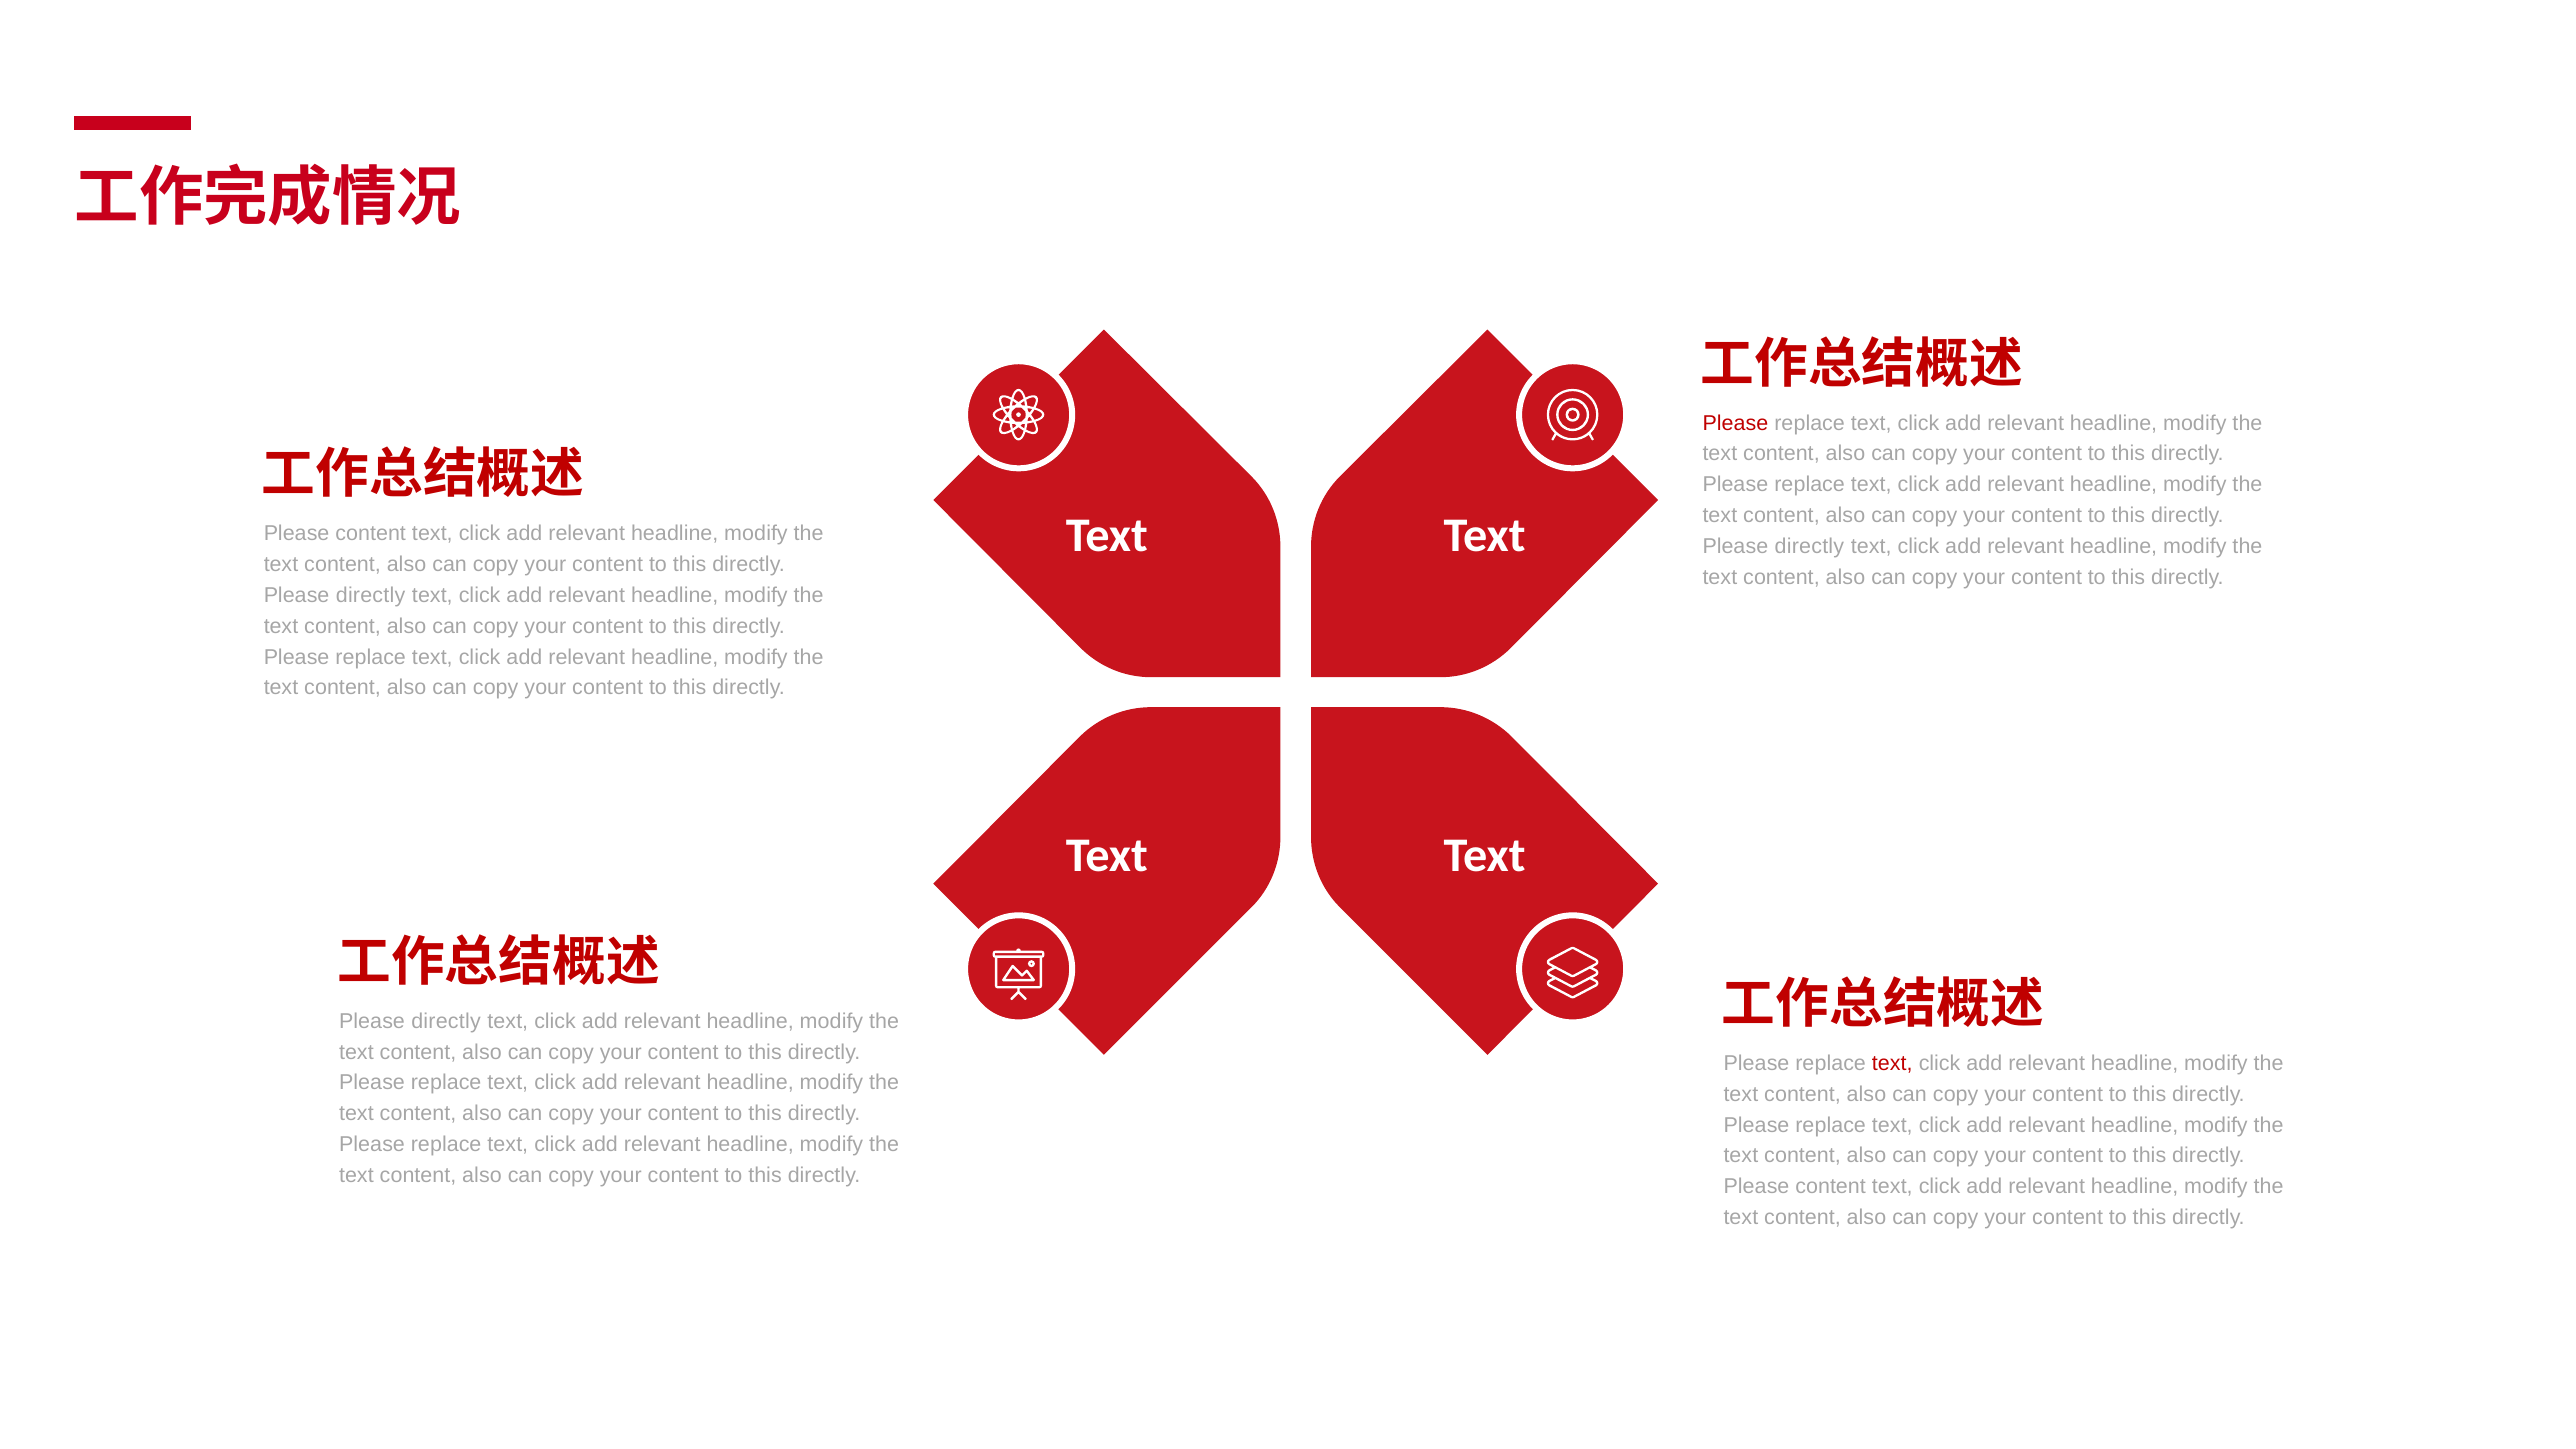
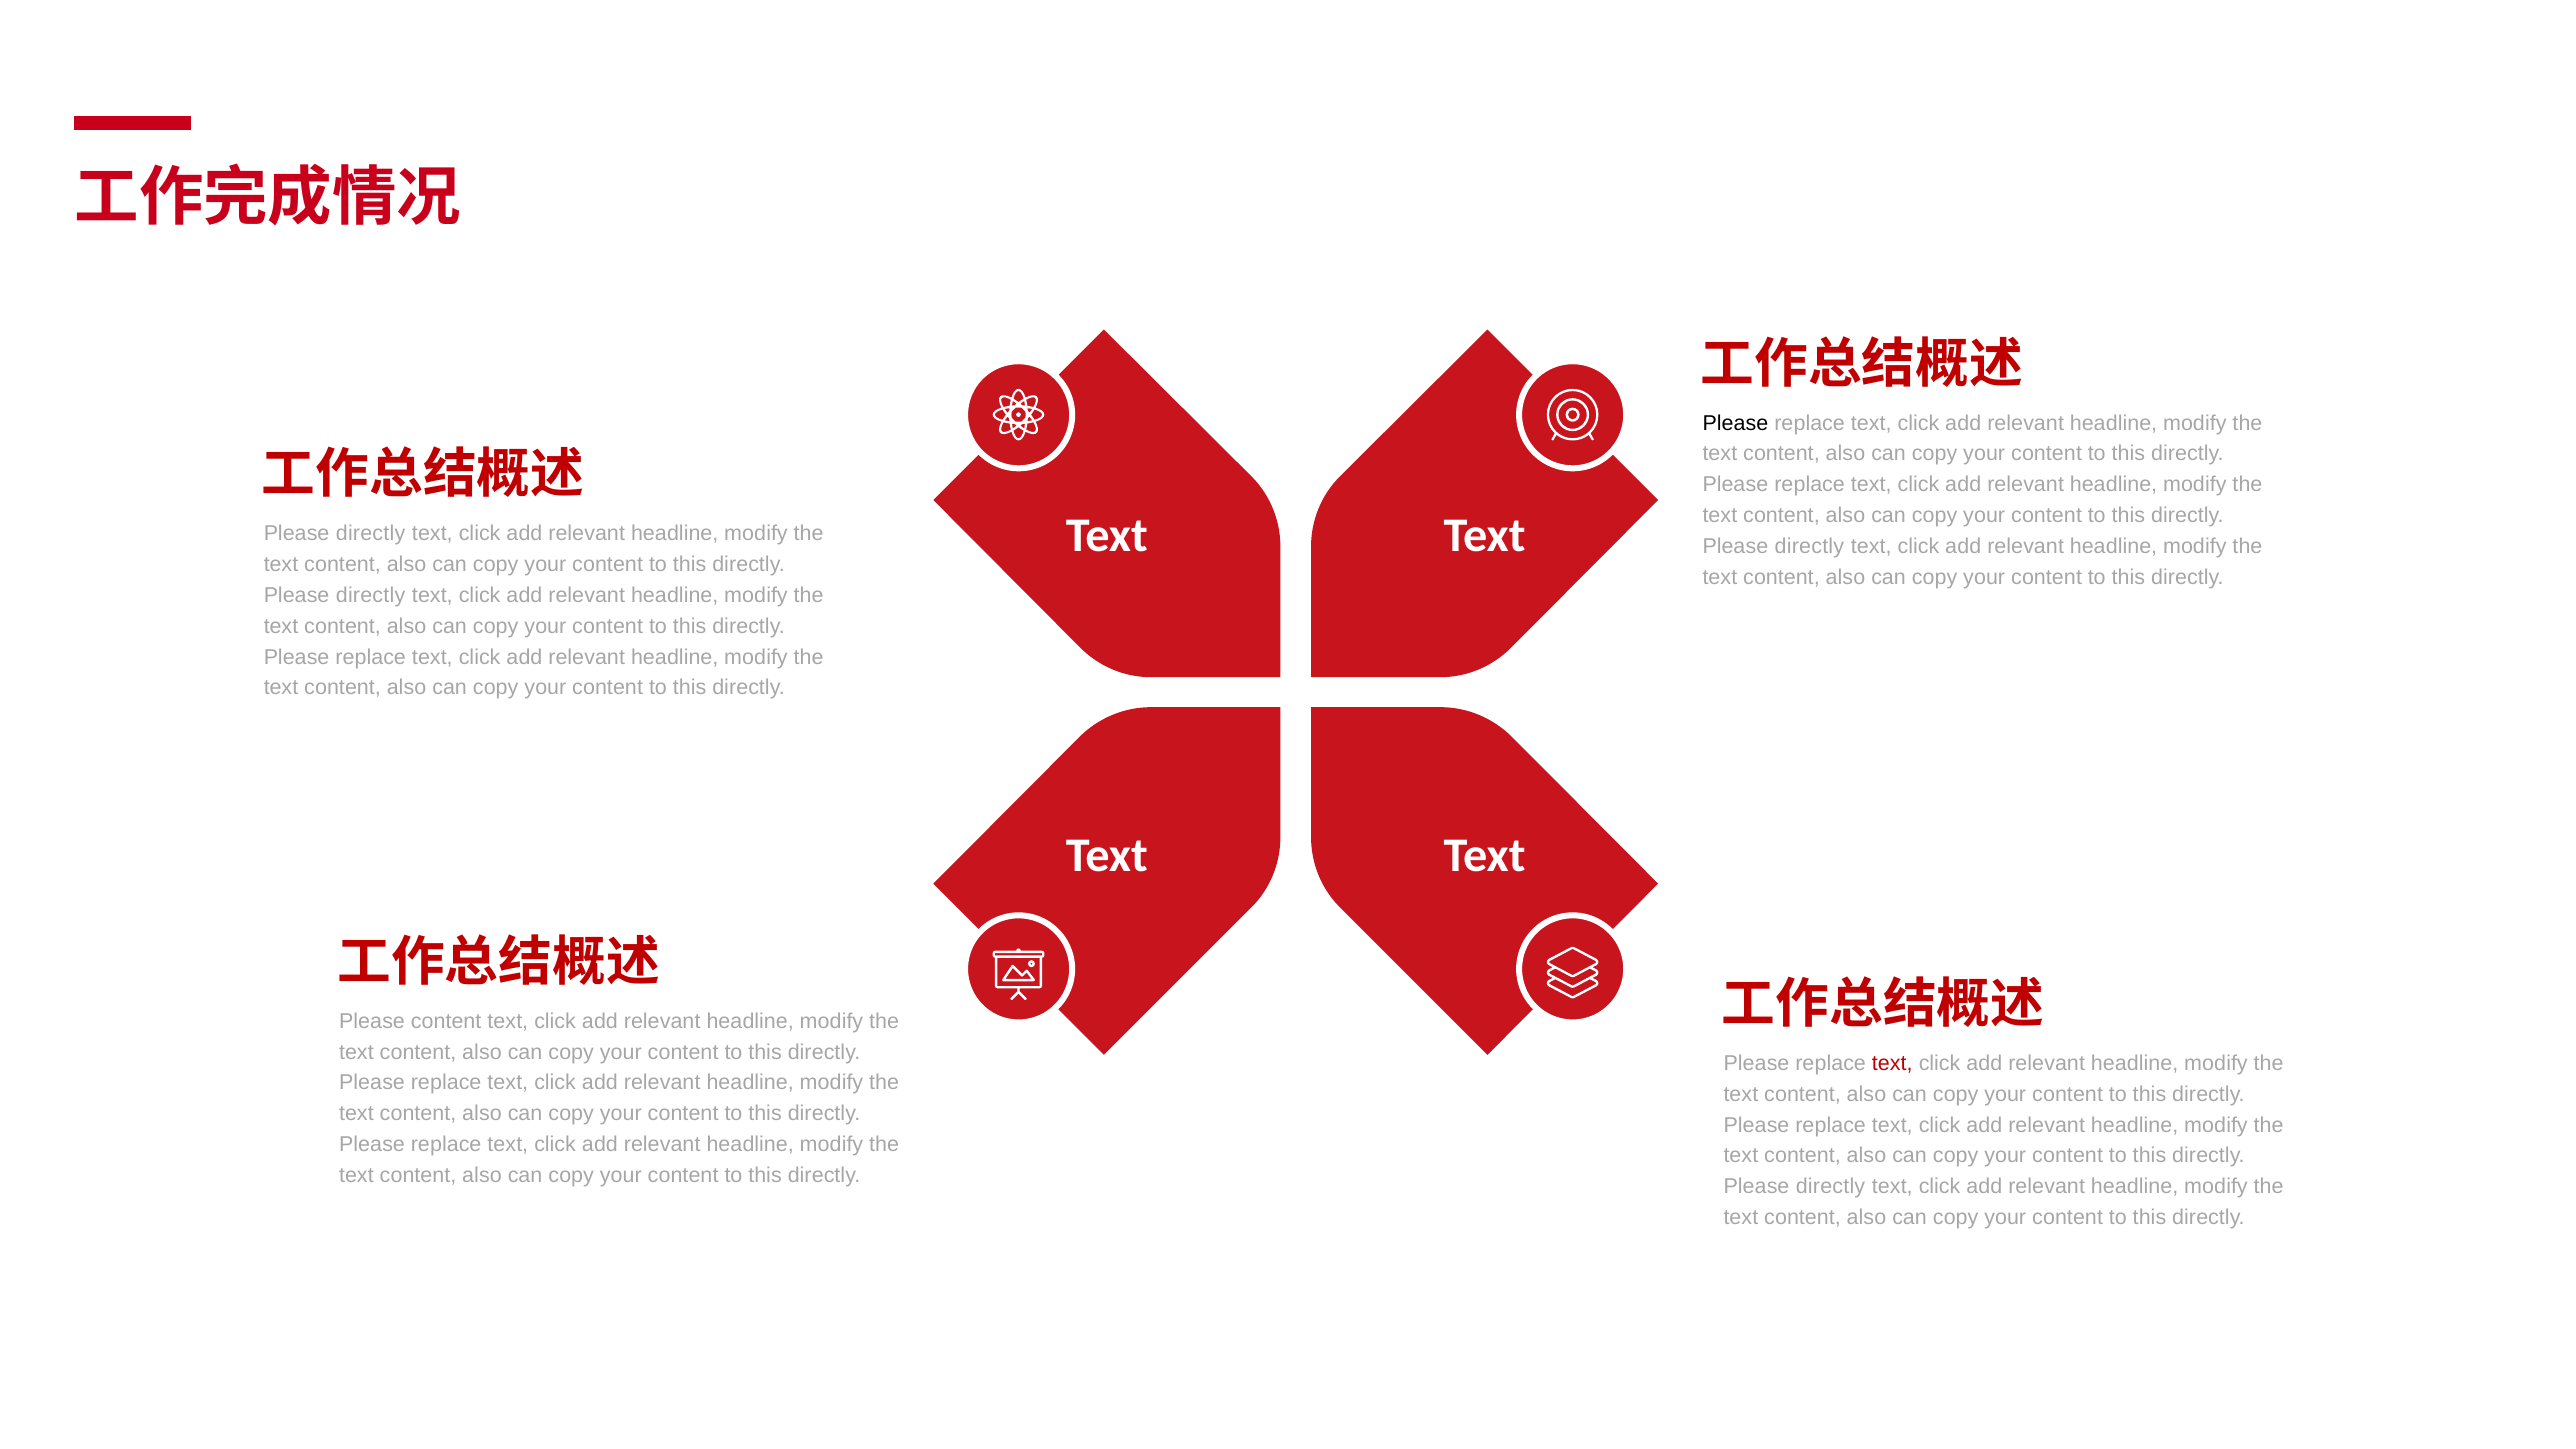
Please colour: red -> black (1735, 423)
content: content -> directly (371, 534)
directly: directly -> content (446, 1021)
content: content -> directly (1831, 1187)
